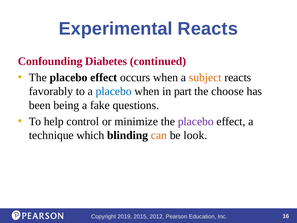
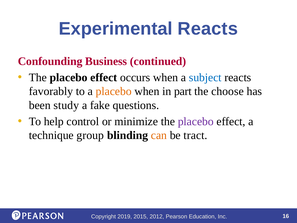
Diabetes: Diabetes -> Business (106, 61)
subject colour: orange -> blue (205, 77)
placebo colour: blue -> orange (114, 91)
being: being -> study (66, 105)
which: which -> group (90, 135)
look: look -> tract (196, 135)
